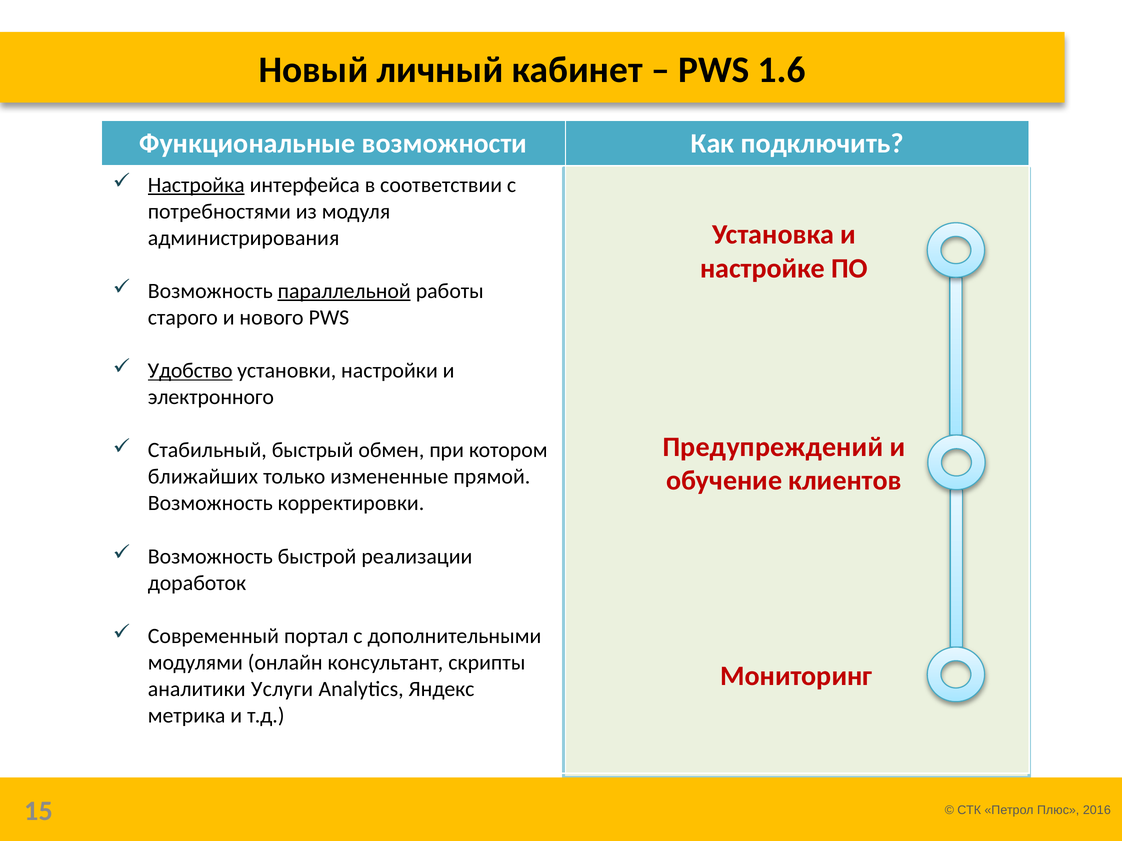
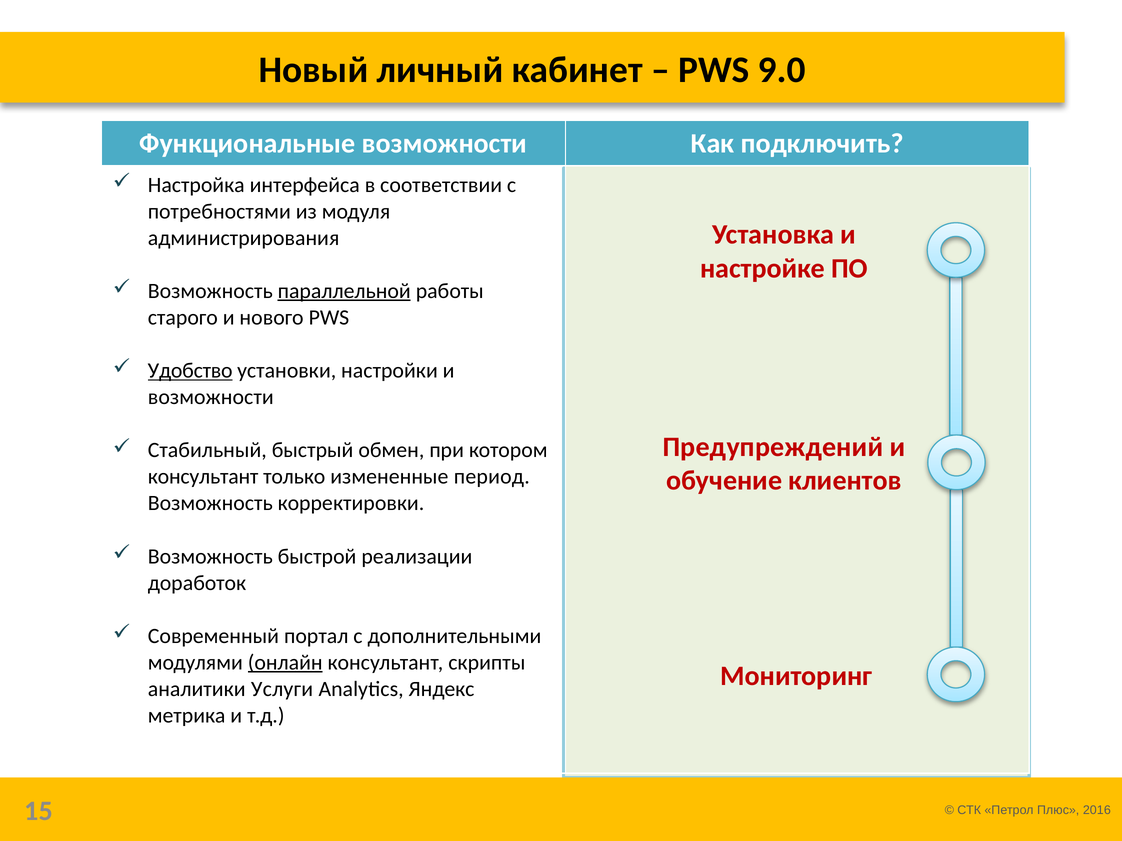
1.6: 1.6 -> 9.0 (782, 70)
Настройка underline: present -> none (196, 185)
электронного: электронного -> возможности (211, 397)
ближайших: ближайших -> консультант (203, 477)
прямой: прямой -> период (492, 477)
онлайн underline: none -> present (285, 663)
